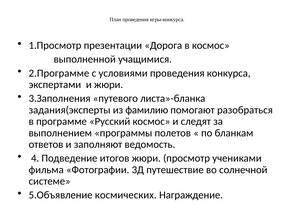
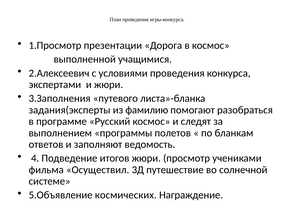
2.Программе: 2.Программе -> 2.Алексеевич (59, 73)
Фотографии: Фотографии -> Осуществил (98, 169)
